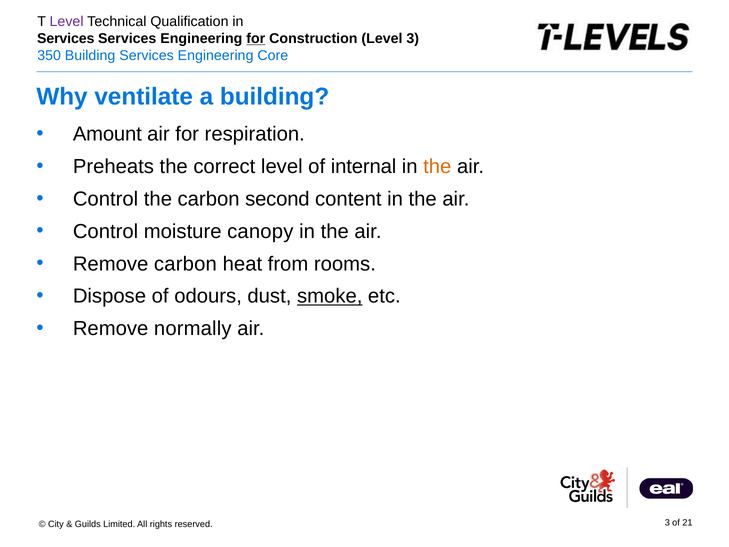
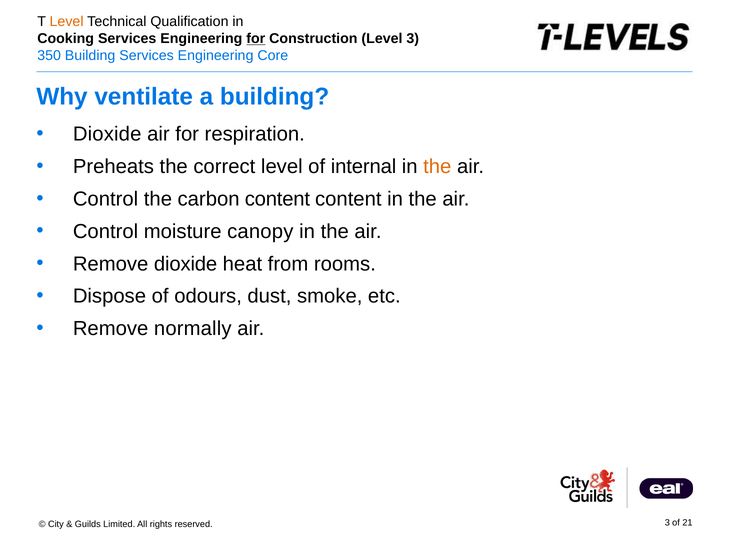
Level colour: purple -> orange (67, 22)
Services: Services -> Cooking (66, 39)
Amount: Amount -> Dioxide (107, 134)
carbon second: second -> content (277, 199)
Remove carbon: carbon -> dioxide (186, 264)
smoke underline: present -> none (330, 296)
